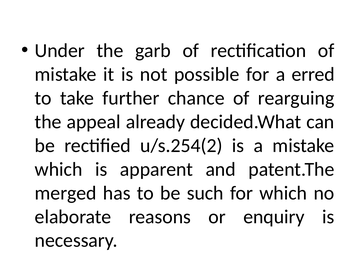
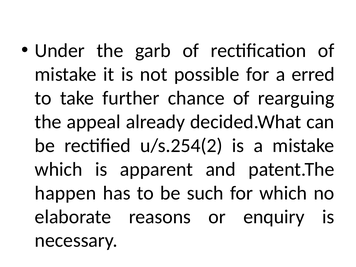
merged: merged -> happen (66, 193)
